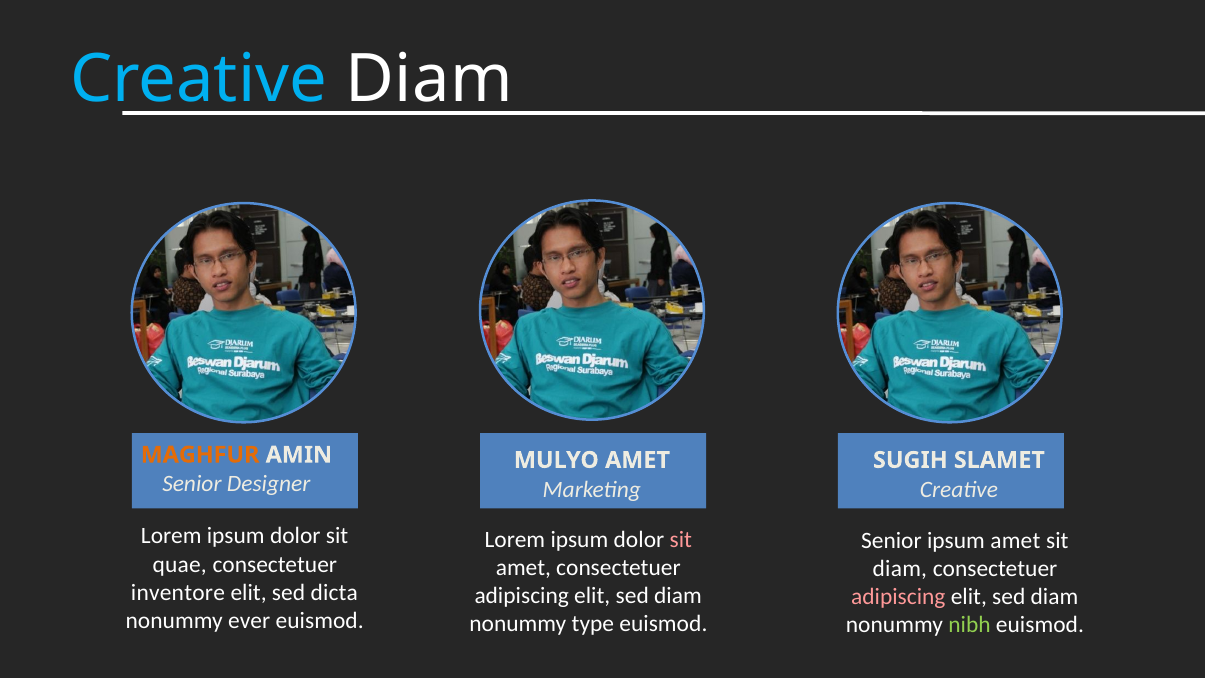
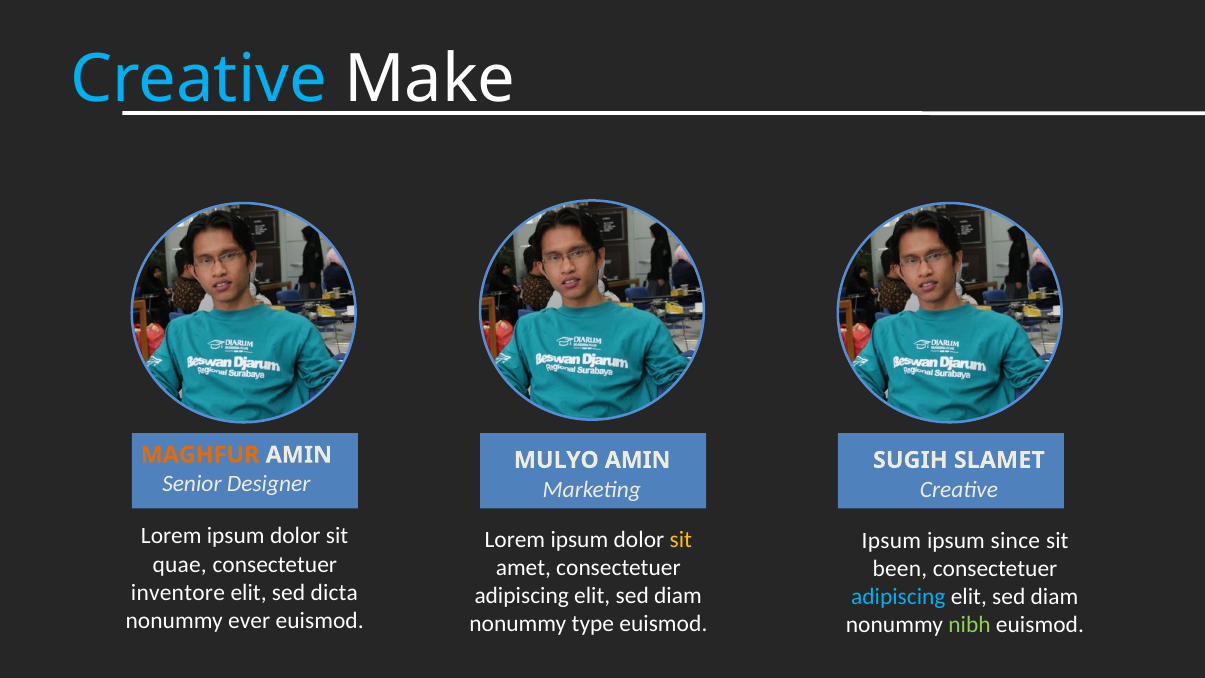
Creative Diam: Diam -> Make (430, 79)
MULYO AMET: AMET -> AMIN (638, 460)
sit colour: pink -> yellow (681, 539)
Senior: Senior -> Ipsum (891, 540)
ipsum amet: amet -> since (1015, 540)
diam: diam -> been (900, 568)
adipiscing colour: pink -> light blue (898, 596)
